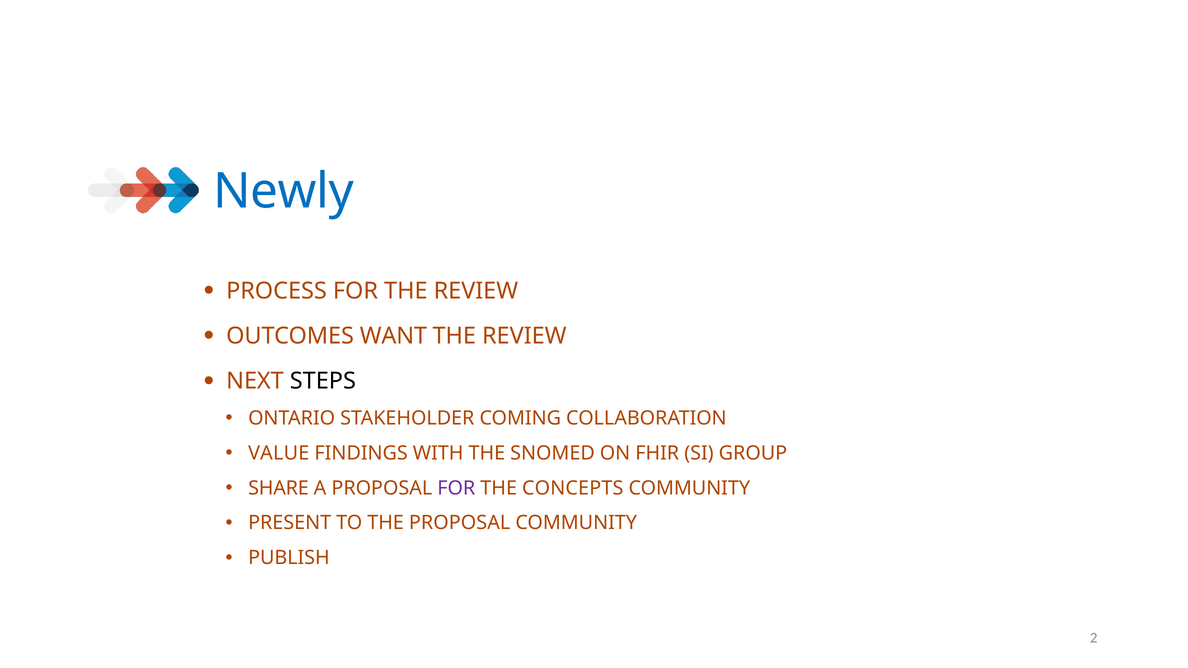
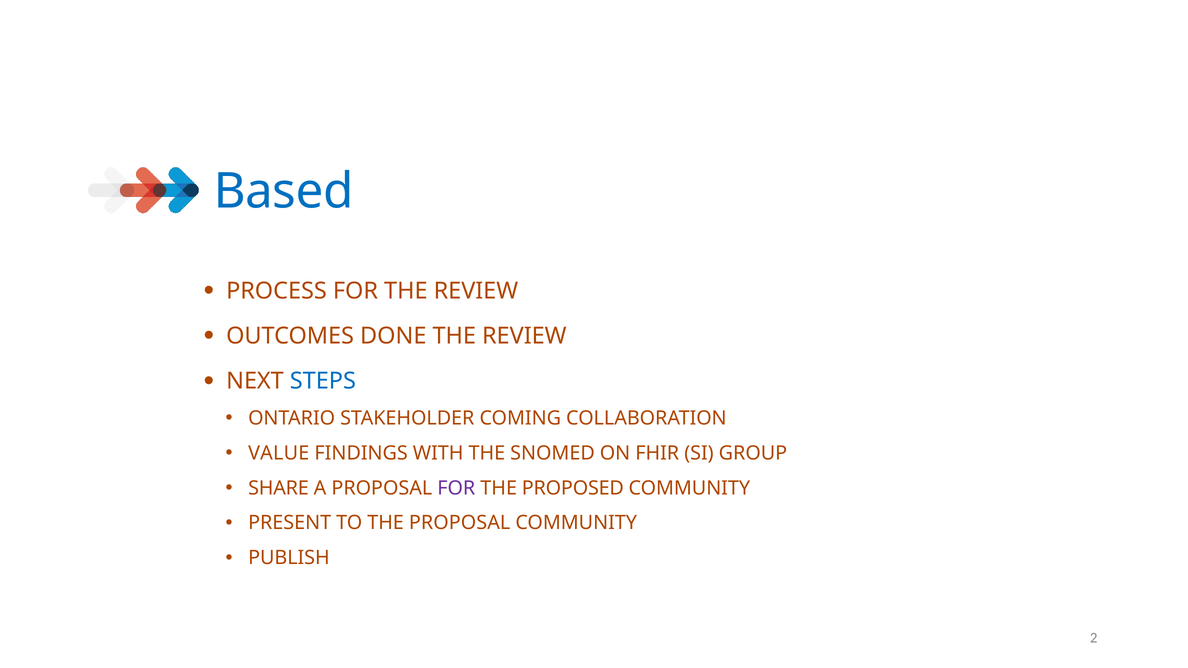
Newly: Newly -> Based (284, 192)
WANT: WANT -> DONE (393, 336)
STEPS colour: black -> blue (323, 381)
CONCEPTS: CONCEPTS -> PROPOSED (573, 488)
